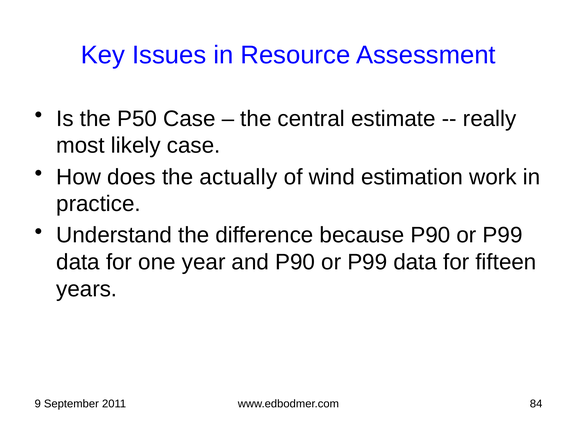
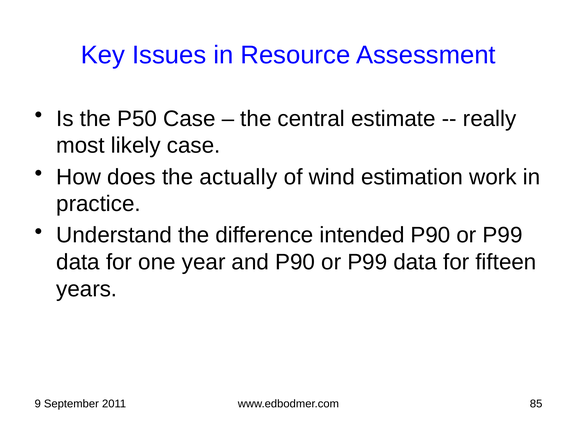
because: because -> intended (362, 236)
84: 84 -> 85 (536, 404)
